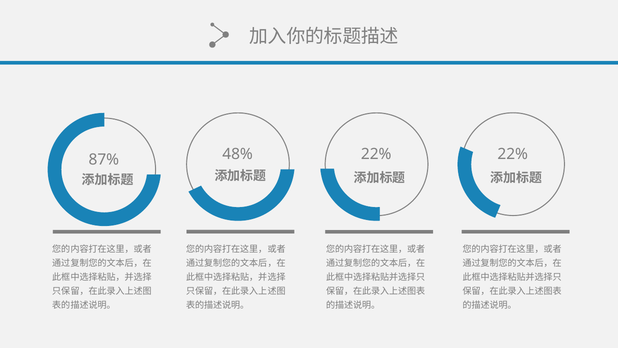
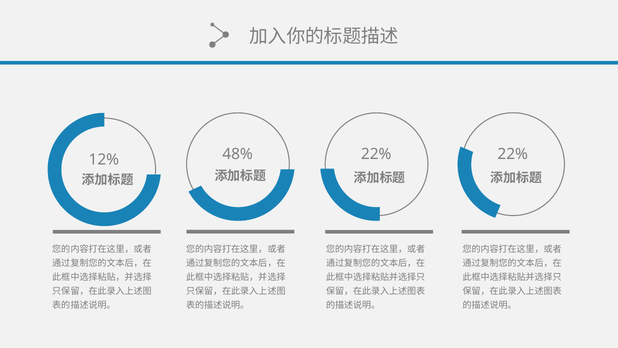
87%: 87% -> 12% (104, 159)
